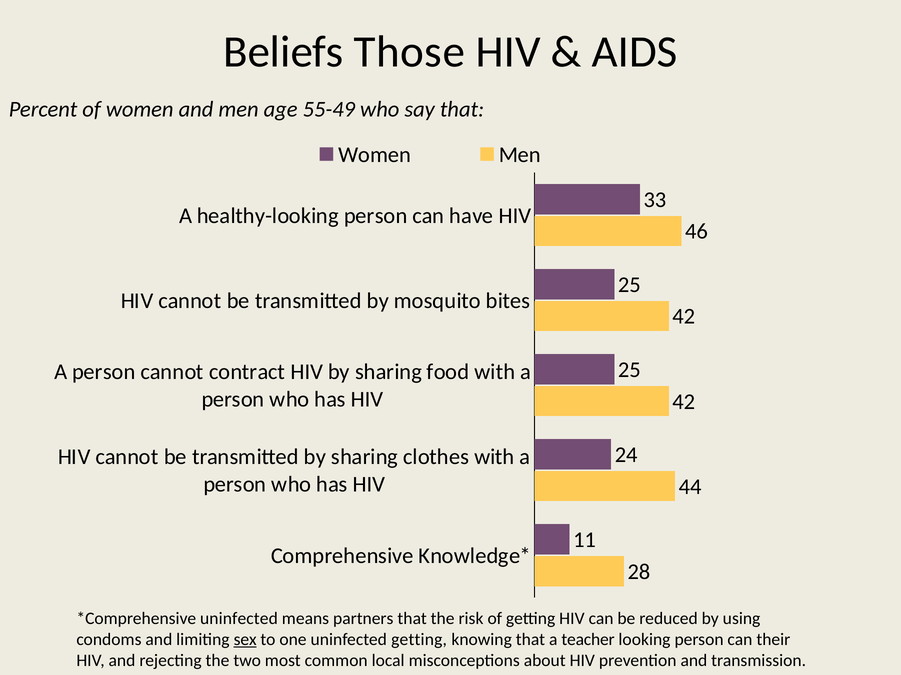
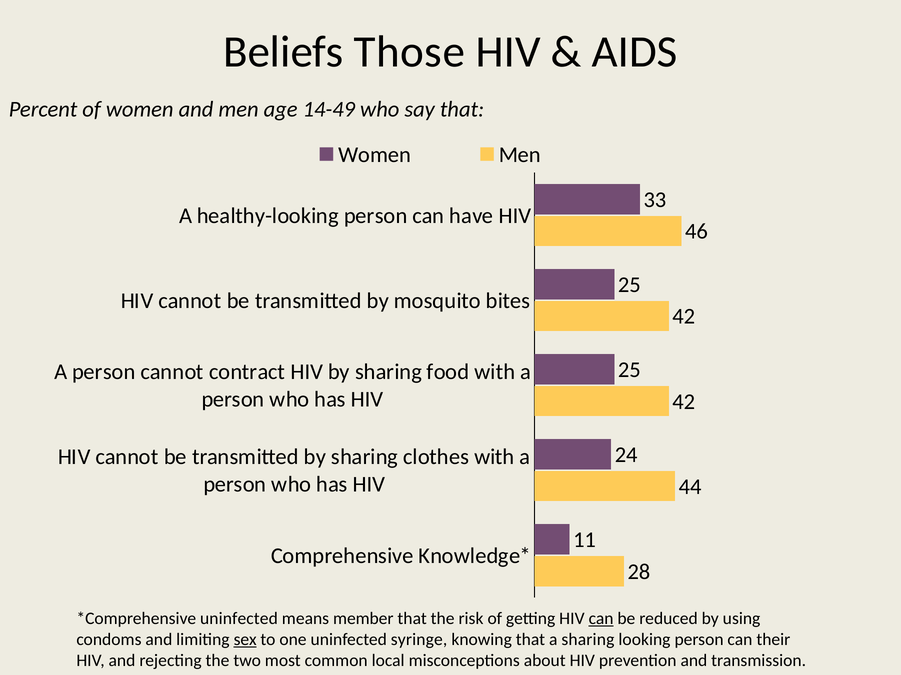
55-49: 55-49 -> 14-49 (329, 110)
partners: partners -> member (363, 619)
can underline: none -> present (601, 619)
uninfected getting: getting -> syringe (419, 640)
a teacher: teacher -> sharing (588, 640)
